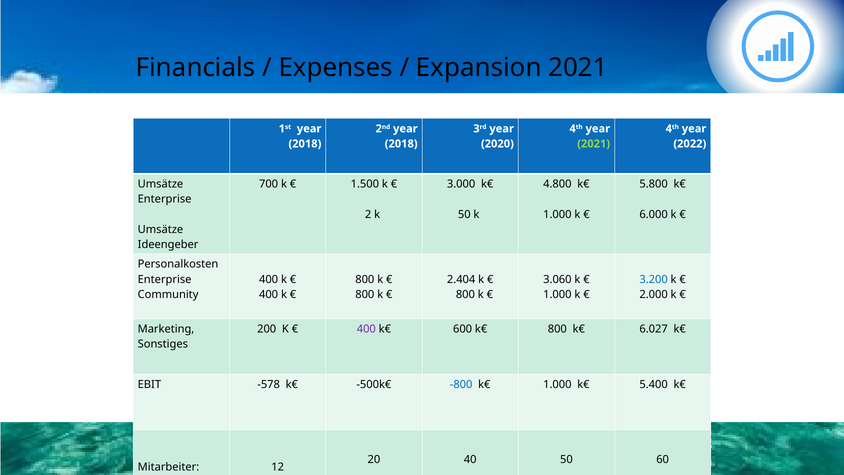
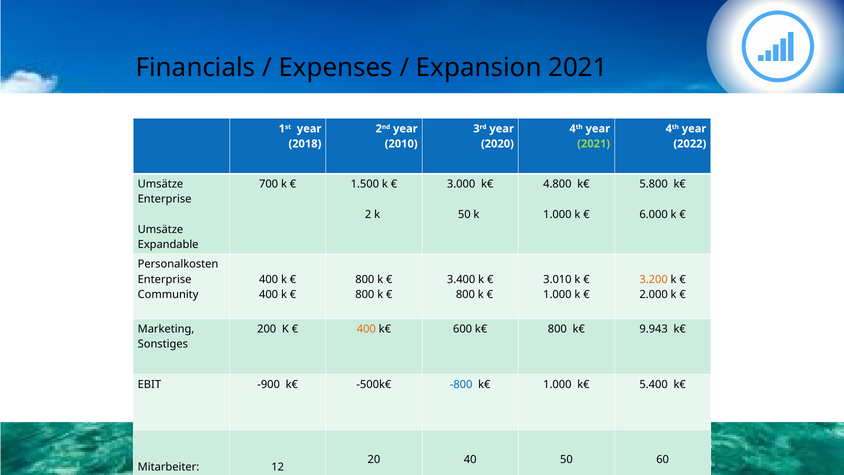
2018: 2018 -> 2010 (401, 144)
Ideengeber: Ideengeber -> Expandable (168, 245)
2.404: 2.404 -> 3.400 (461, 279)
3.060: 3.060 -> 3.010 (557, 279)
3.200 colour: blue -> orange (654, 279)
400 colour: purple -> orange (366, 329)
6.027: 6.027 -> 9.943 (654, 329)
-578: -578 -> -900 (269, 384)
